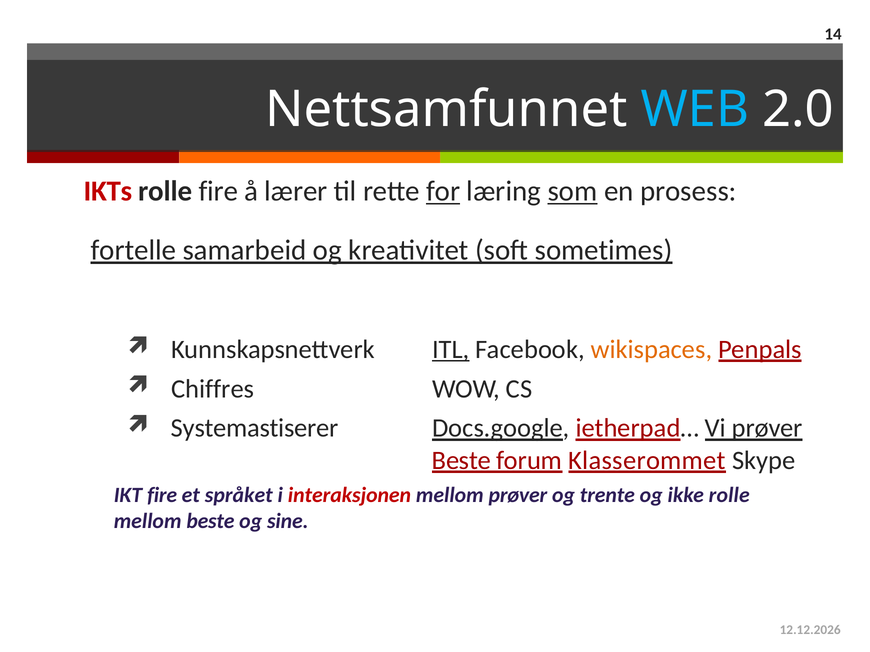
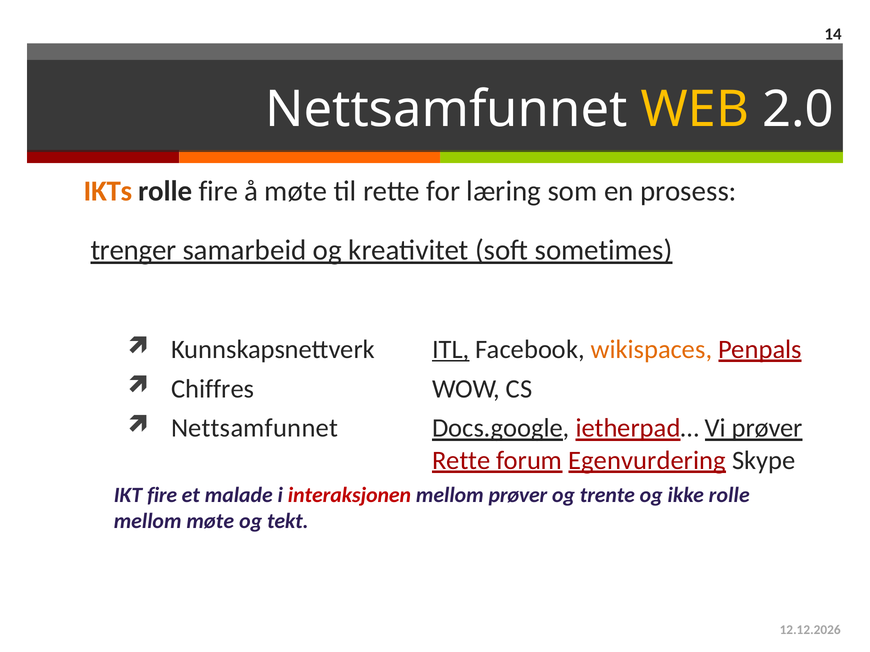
WEB colour: light blue -> yellow (695, 110)
IKTs colour: red -> orange (108, 191)
å lærer: lærer -> møte (296, 191)
for underline: present -> none (443, 191)
som underline: present -> none (573, 191)
fortelle: fortelle -> trenger (133, 250)
Systemastiserer: Systemastiserer -> Nettsamfunnet (255, 428)
Beste: Beste -> Rette (461, 461)
Klasserommet: Klasserommet -> Egenvurdering (647, 461)
språket: språket -> malade (239, 495)
mellom beste: beste -> møte (210, 522)
sine: sine -> tekt (288, 522)
